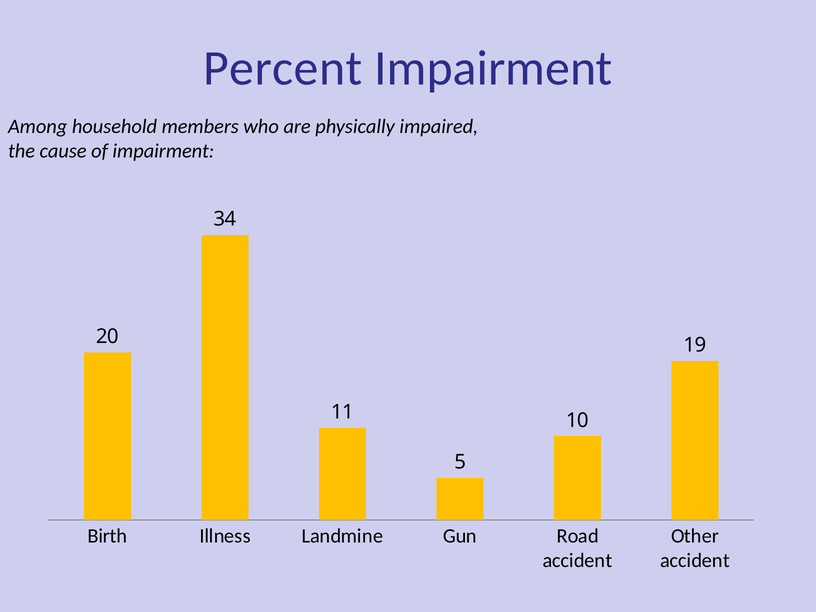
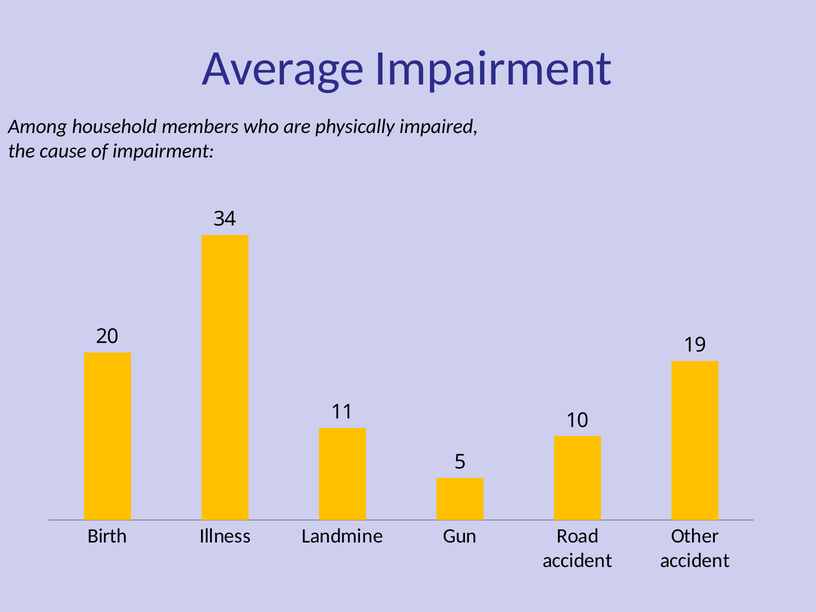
Percent: Percent -> Average (283, 68)
